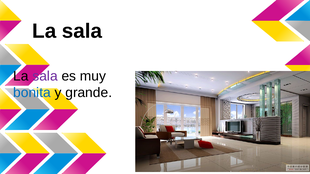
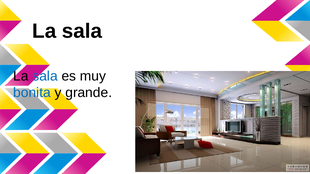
sala colour: purple -> blue (45, 76)
